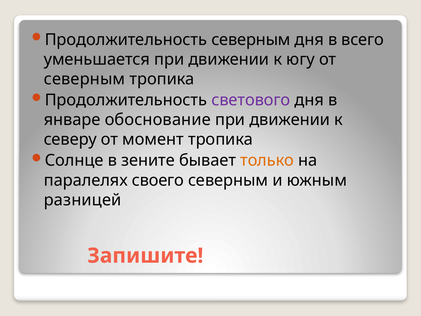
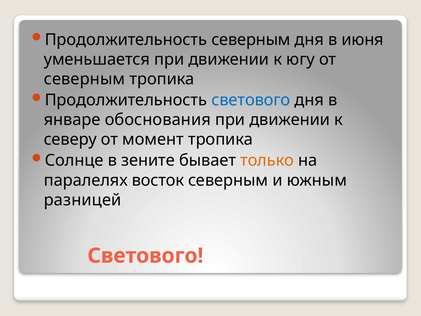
всего: всего -> июня (363, 40)
светового colour: purple -> blue (251, 100)
обоснование: обоснование -> обоснования (158, 120)
своего: своего -> восток (158, 180)
Запишите: Запишите -> Светового (145, 256)
